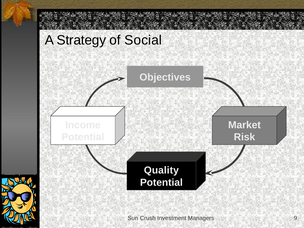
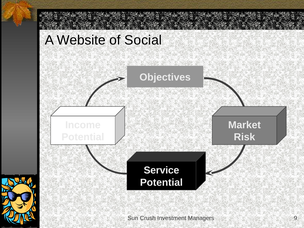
Strategy: Strategy -> Website (81, 40)
Quality: Quality -> Service (161, 170)
